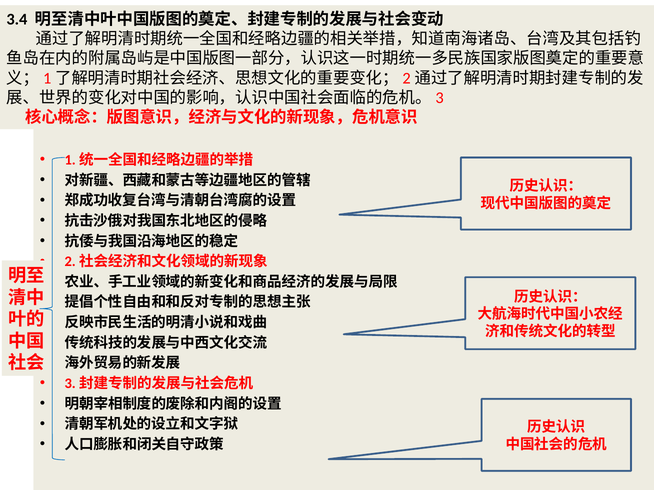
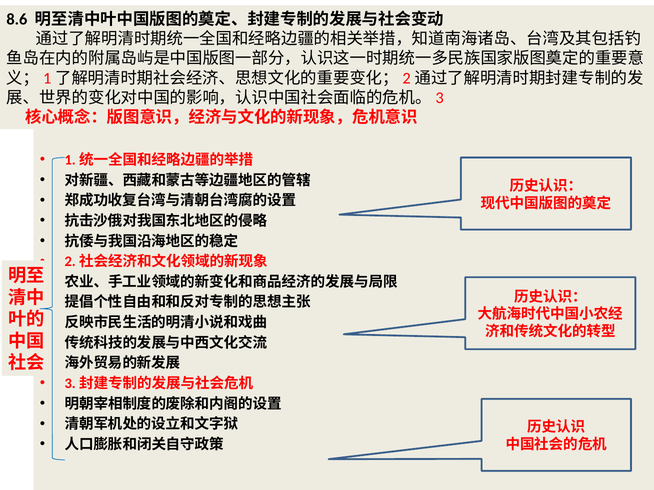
3.4: 3.4 -> 8.6 (17, 19)
